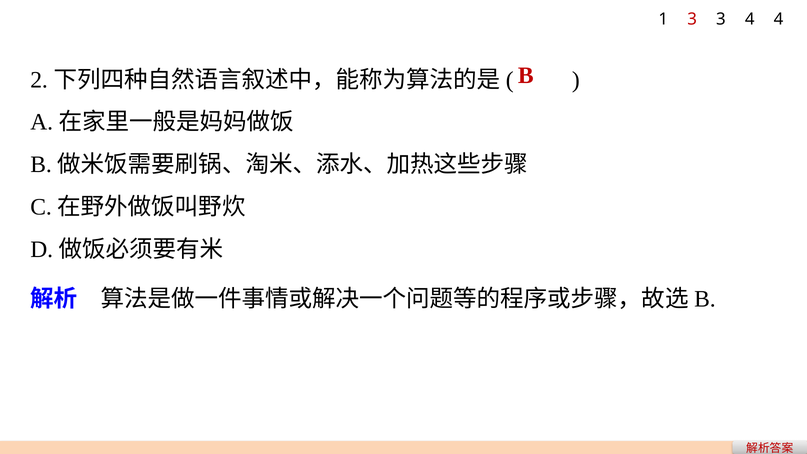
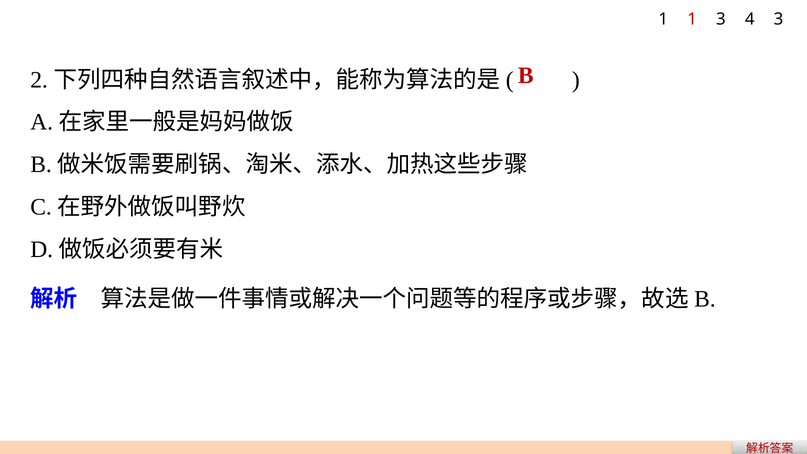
1 3: 3 -> 1 (692, 19)
4 4: 4 -> 3 (779, 19)
